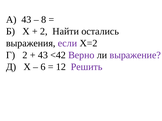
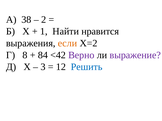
А 43: 43 -> 38 (26, 20)
8: 8 -> 2 (44, 20)
2: 2 -> 1 (44, 31)
остались: остались -> нравится (100, 31)
если colour: purple -> orange (67, 43)
Г 2: 2 -> 8 (25, 55)
43: 43 -> 84 (43, 55)
6: 6 -> 3 (43, 67)
Решить colour: purple -> blue (87, 67)
